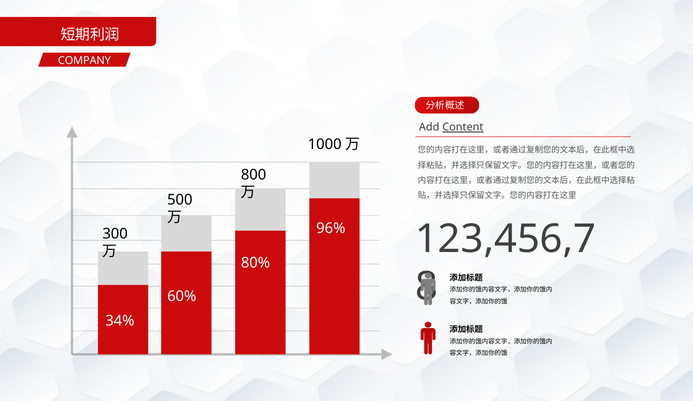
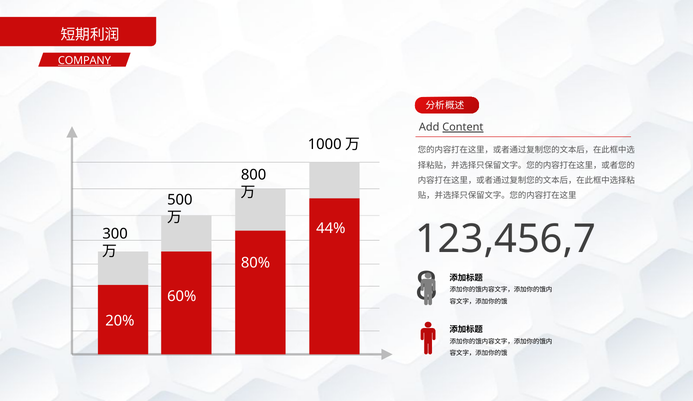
COMPANY underline: none -> present (84, 60)
96%: 96% -> 44% (331, 228)
34%: 34% -> 20% (120, 321)
